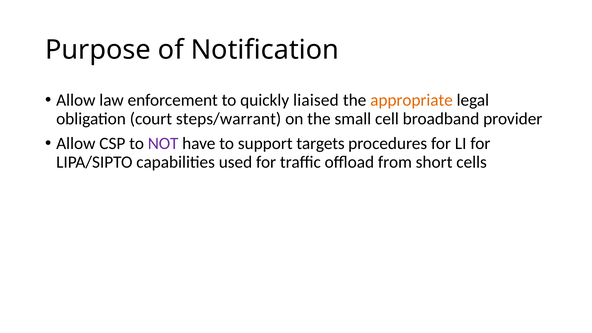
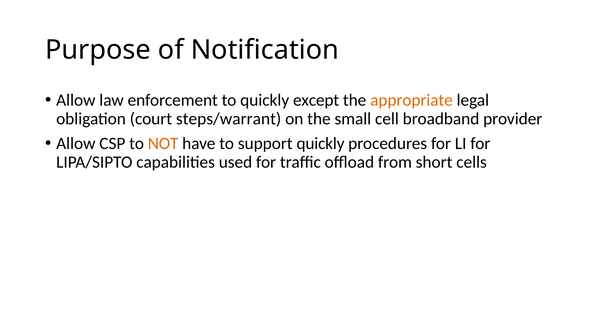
liaised: liaised -> except (316, 100)
NOT colour: purple -> orange (163, 144)
support targets: targets -> quickly (321, 144)
